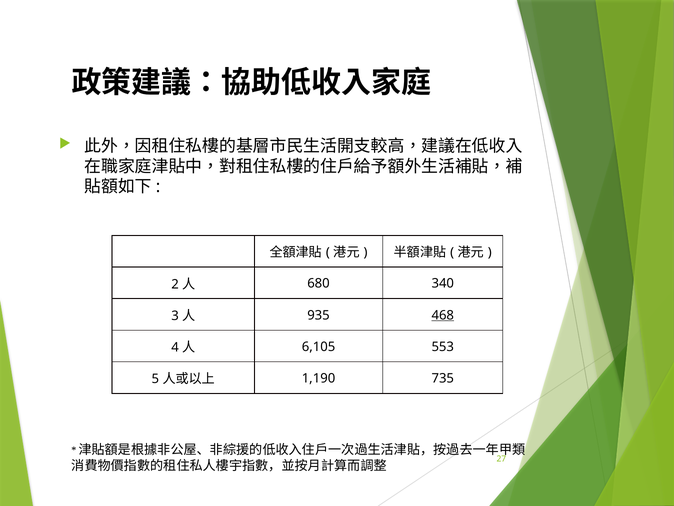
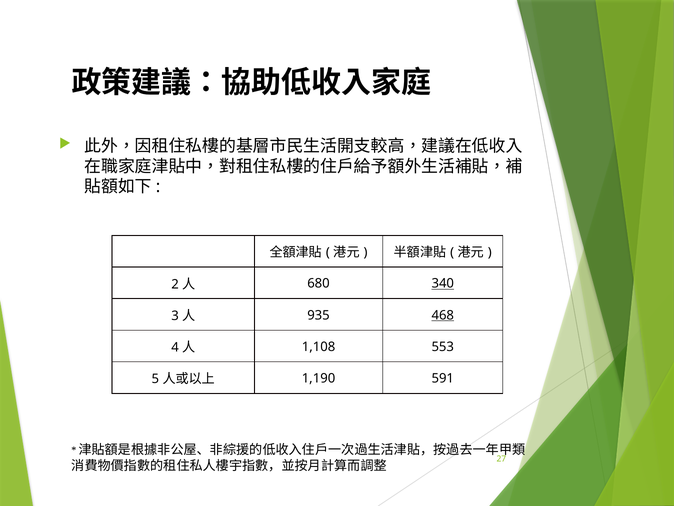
340 underline: none -> present (443, 283)
6,105: 6,105 -> 1,108 (319, 346)
735: 735 -> 591 (443, 378)
